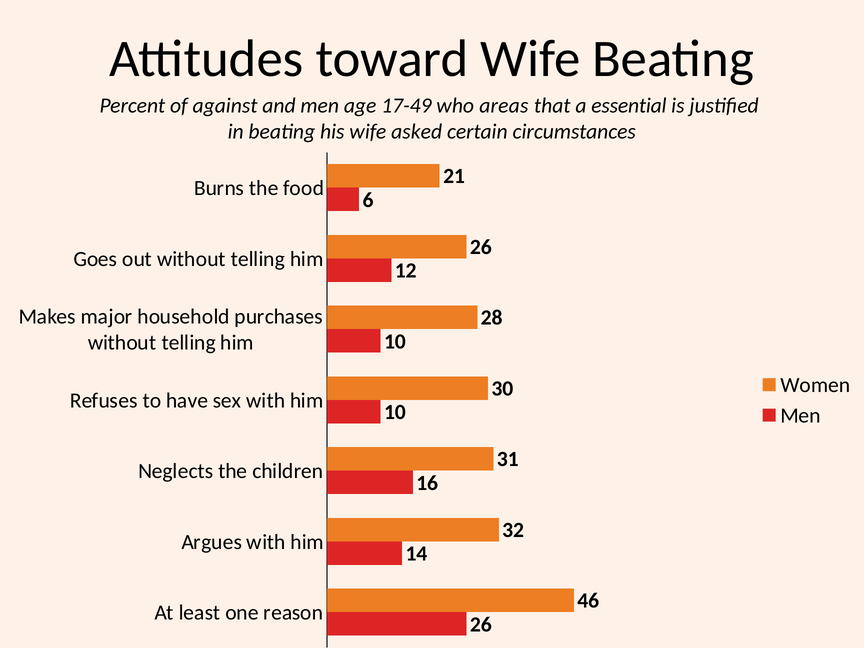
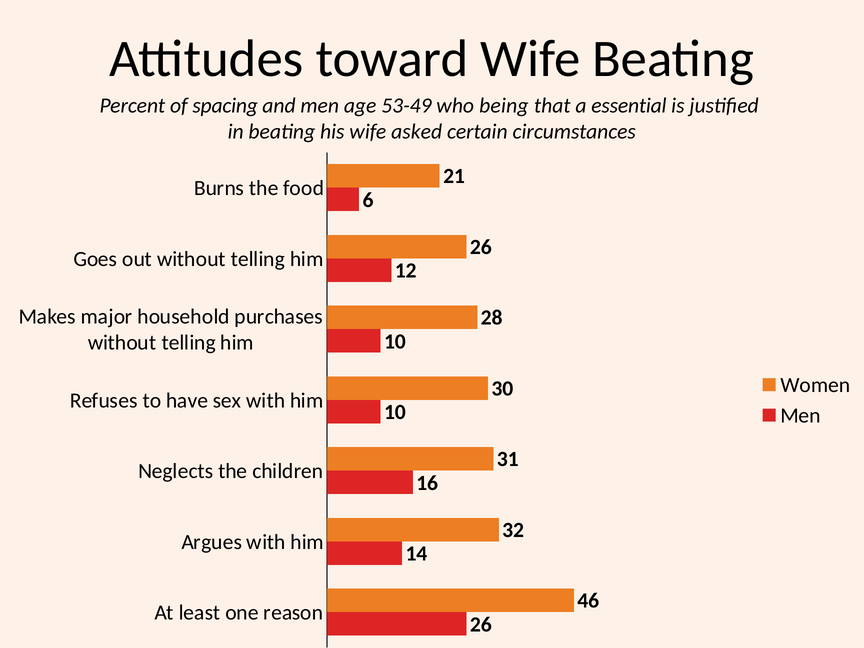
against: against -> spacing (225, 106)
17-49: 17-49 -> 53-49 (406, 106)
areas: areas -> being (504, 106)
